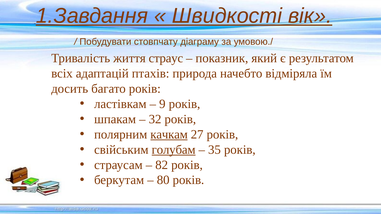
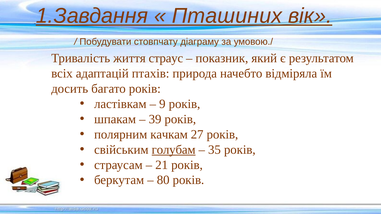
Швидкості: Швидкості -> Пташиних (227, 16)
32: 32 -> 39 (155, 119)
качкам underline: present -> none (169, 135)
82: 82 -> 21 (162, 165)
